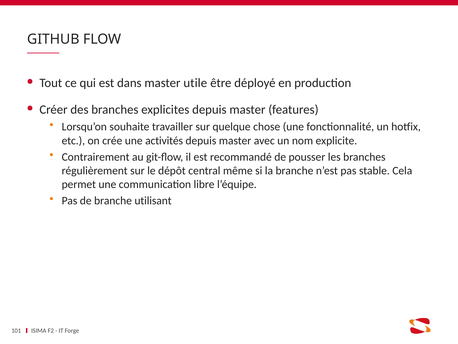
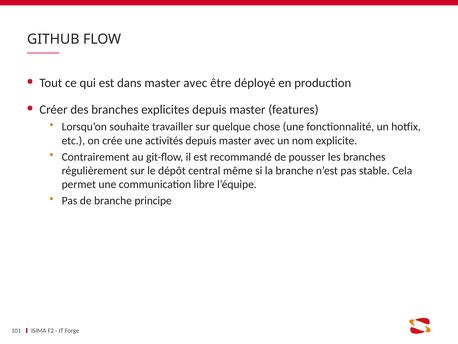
dans master utile: utile -> avec (195, 83)
utilisant: utilisant -> principe (153, 201)
